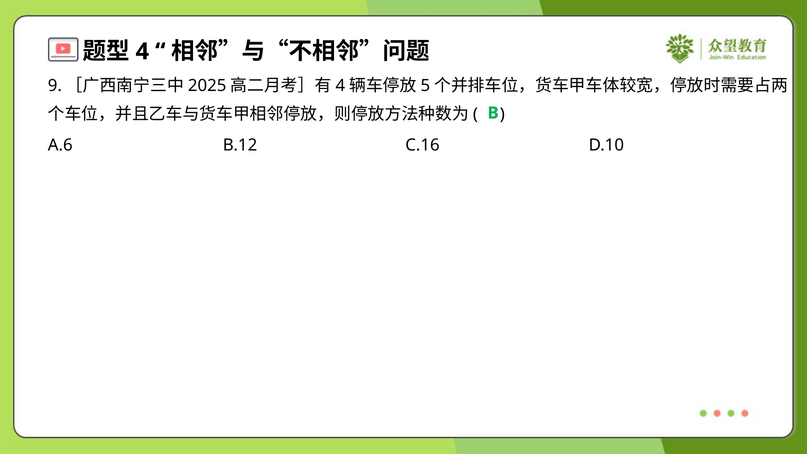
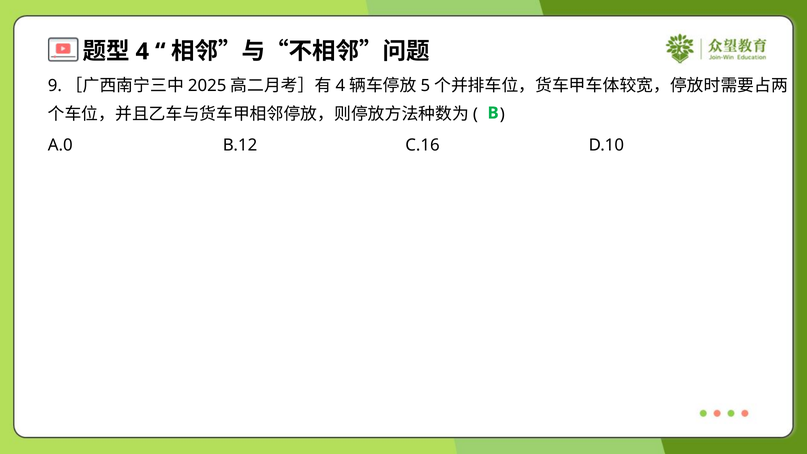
A.6: A.6 -> A.0 (60, 145)
